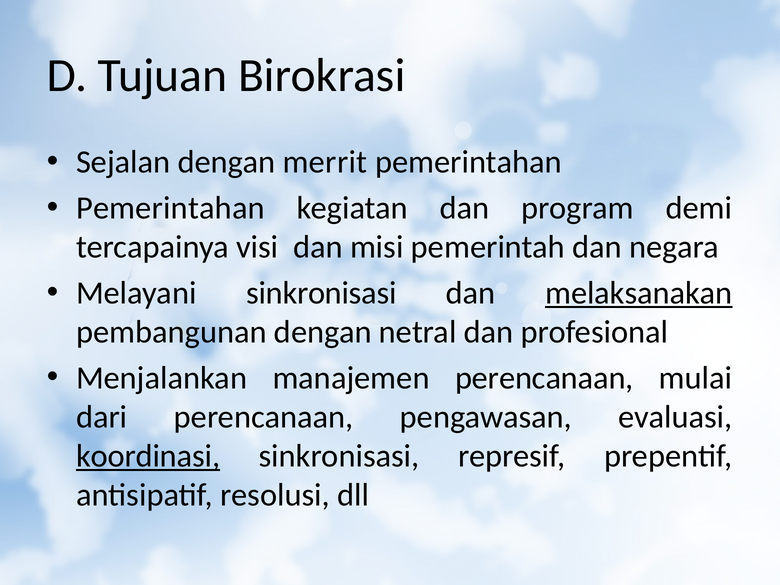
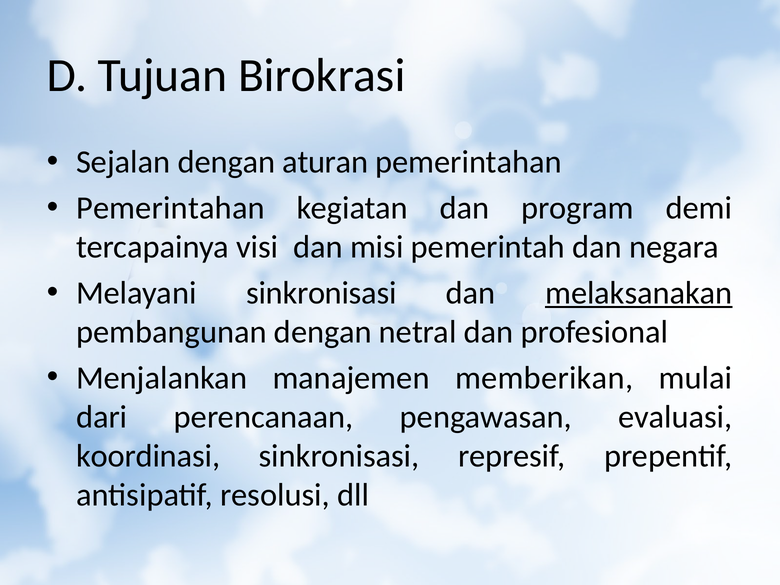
merrit: merrit -> aturan (325, 162)
manajemen perencanaan: perencanaan -> memberikan (544, 378)
koordinasi underline: present -> none (148, 456)
